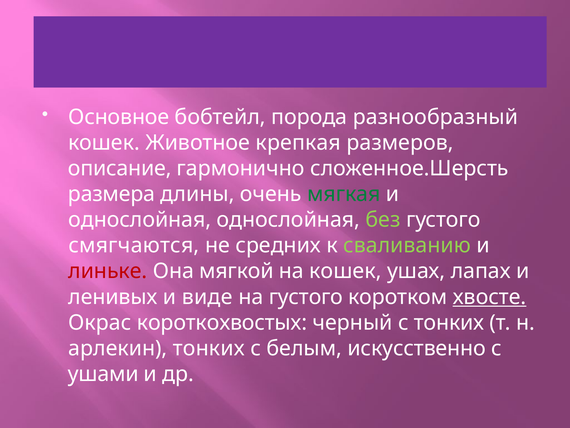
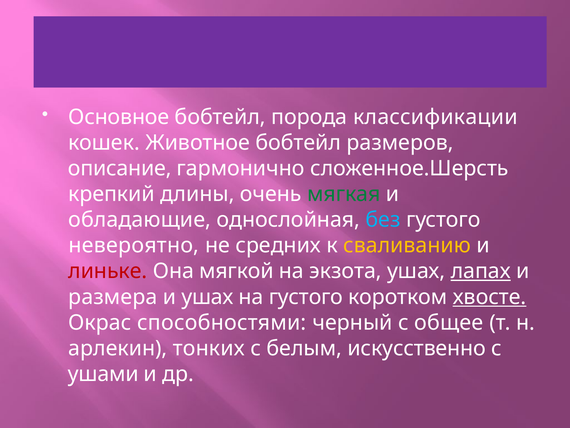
разнообразный: разнообразный -> классификации (435, 117)
Животное крепкая: крепкая -> бобтейл (298, 143)
размера: размера -> крепкий (111, 194)
однослойная: однослойная -> обладающие (140, 220)
без colour: light green -> light blue (383, 220)
смягчаются: смягчаются -> невероятно (134, 245)
сваливанию colour: light green -> yellow (407, 245)
на кошек: кошек -> экзота (345, 271)
лапах underline: none -> present (481, 271)
ленивых: ленивых -> размера (113, 297)
и виде: виде -> ушах (207, 297)
короткохвостых: короткохвостых -> способностями (222, 322)
с тонких: тонких -> общее (449, 322)
